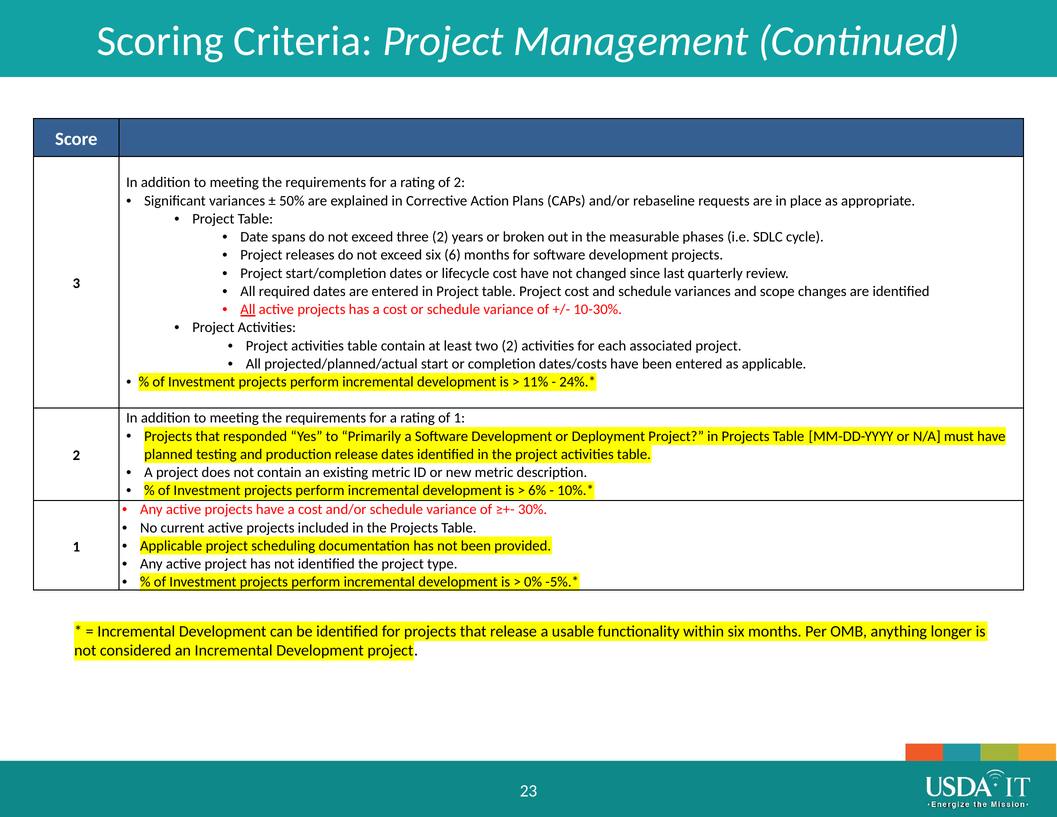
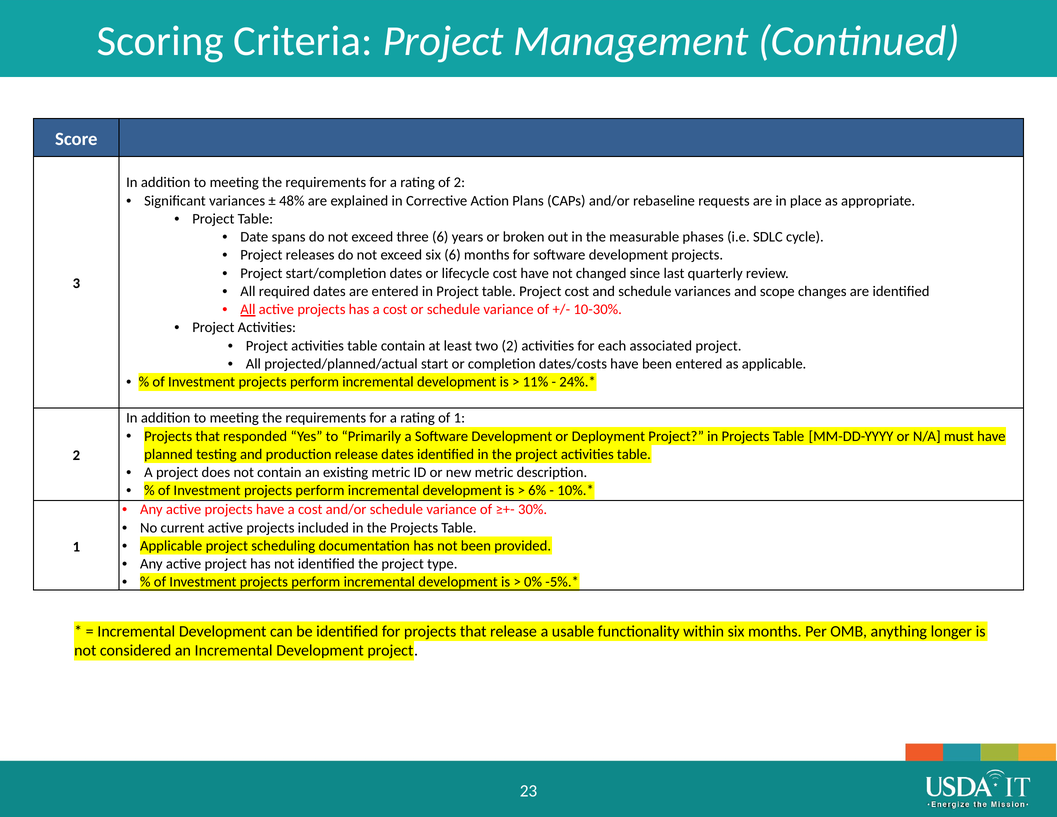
50%: 50% -> 48% (292, 201)
three 2: 2 -> 6 (440, 237)
